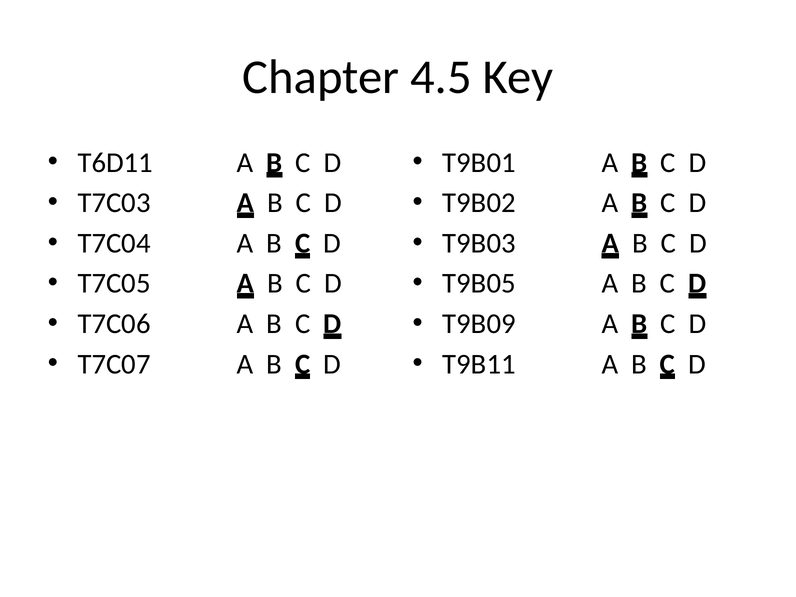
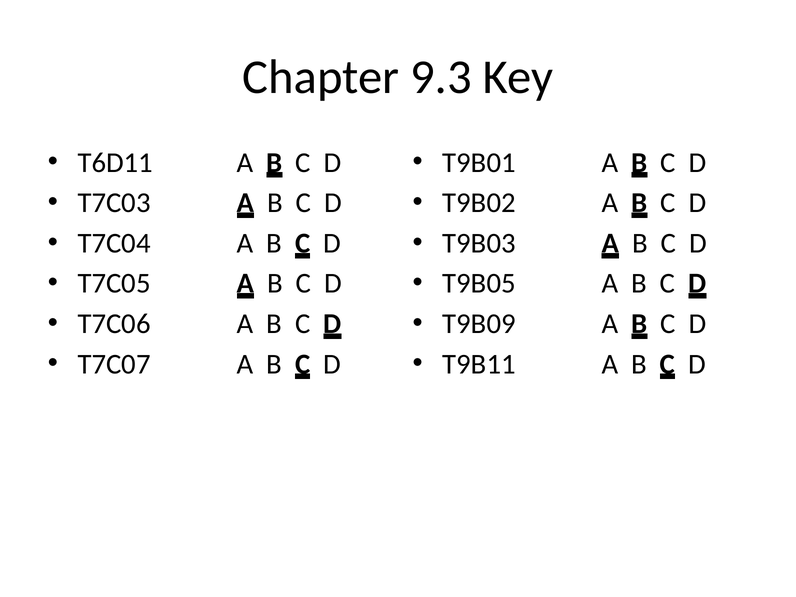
4.5: 4.5 -> 9.3 (441, 77)
